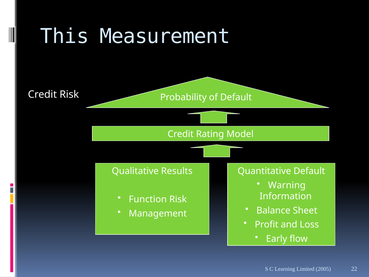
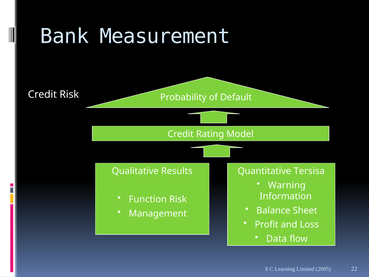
This: This -> Bank (65, 36)
Quantitative Default: Default -> Tersisa (309, 171)
Early: Early -> Data (277, 239)
